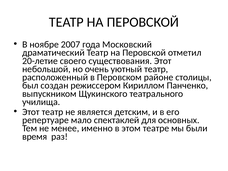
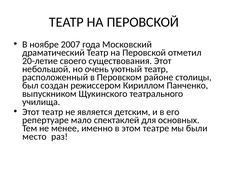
время: время -> место (35, 137)
